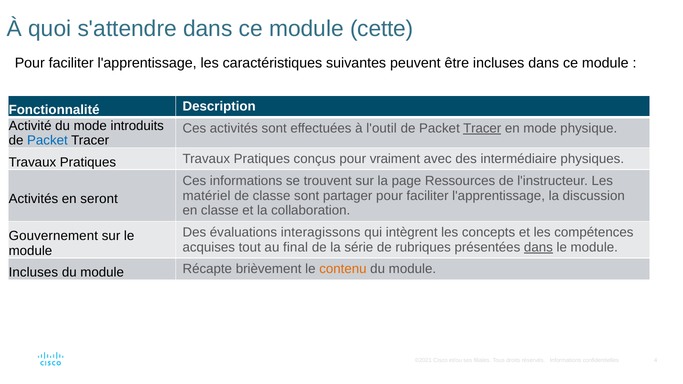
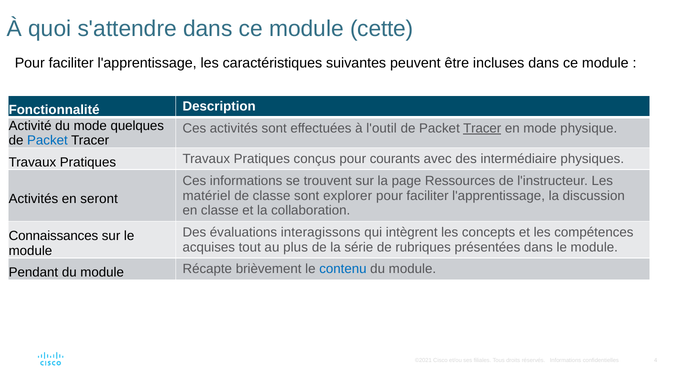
introduits: introduits -> quelques (137, 126)
vraiment: vraiment -> courants (395, 159)
partager: partager -> explorer (348, 196)
Gouvernement: Gouvernement -> Connaissances (53, 236)
final: final -> plus (296, 247)
dans underline: present -> none (538, 247)
Incluses: Incluses -> Pendant (33, 273)
contenu colour: orange -> blue (343, 269)
